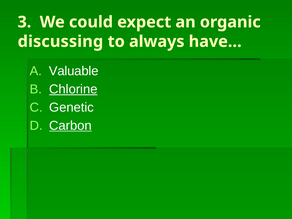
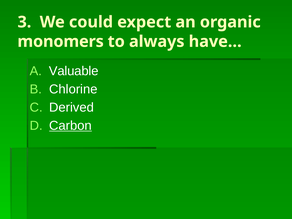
discussing: discussing -> monomers (61, 42)
Chlorine underline: present -> none (73, 89)
Genetic: Genetic -> Derived (72, 107)
